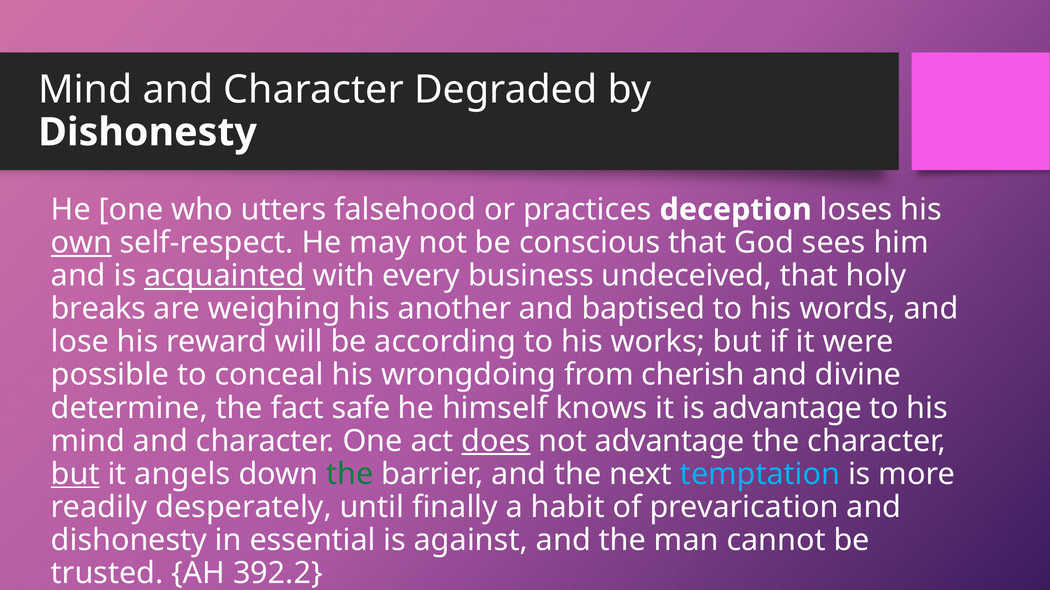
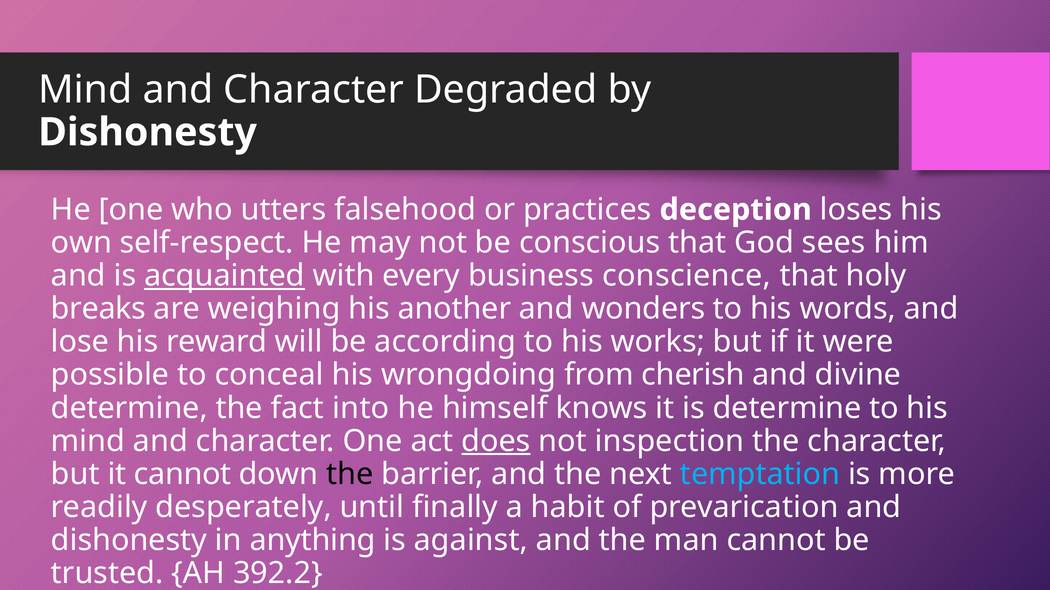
own underline: present -> none (81, 243)
undeceived: undeceived -> conscience (686, 276)
baptised: baptised -> wonders (643, 309)
safe: safe -> into (361, 408)
is advantage: advantage -> determine (787, 408)
not advantage: advantage -> inspection (670, 441)
but underline: present -> none (75, 475)
it angels: angels -> cannot (183, 475)
the colour: green -> black (350, 475)
essential: essential -> anything (313, 541)
